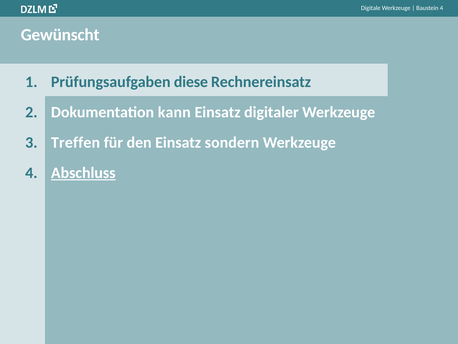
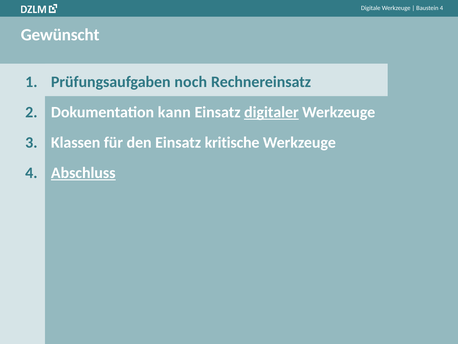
diese: diese -> noch (191, 82)
digitaler underline: none -> present (271, 112)
Treffen: Treffen -> Klassen (76, 142)
sondern: sondern -> kritische (232, 142)
